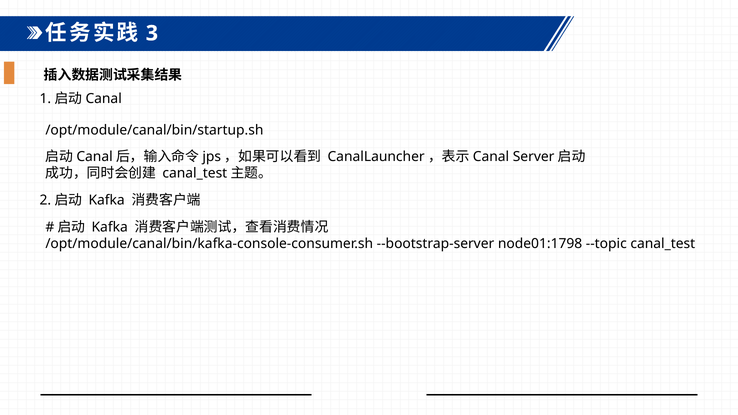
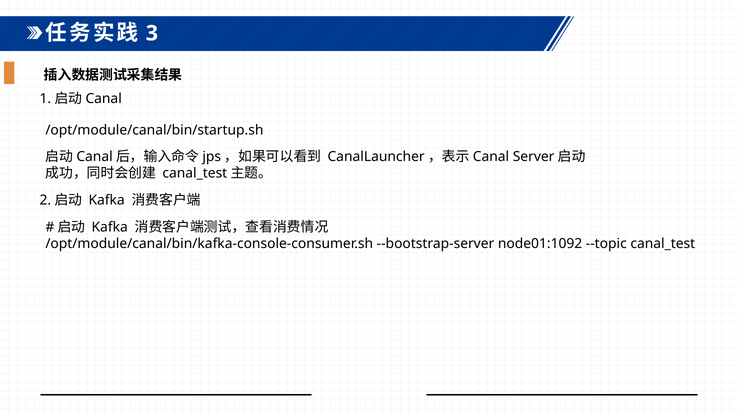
node01:1798: node01:1798 -> node01:1092 (540, 244)
